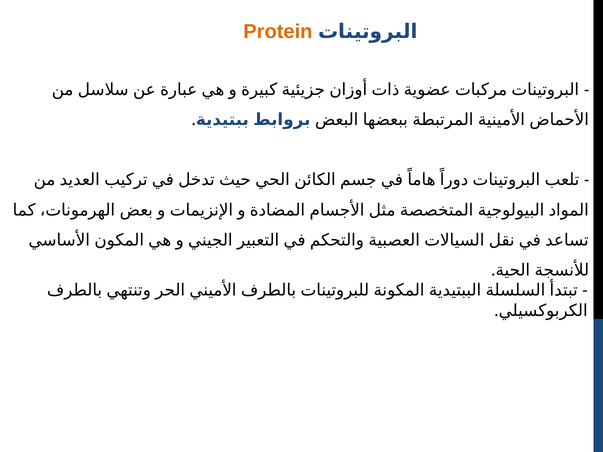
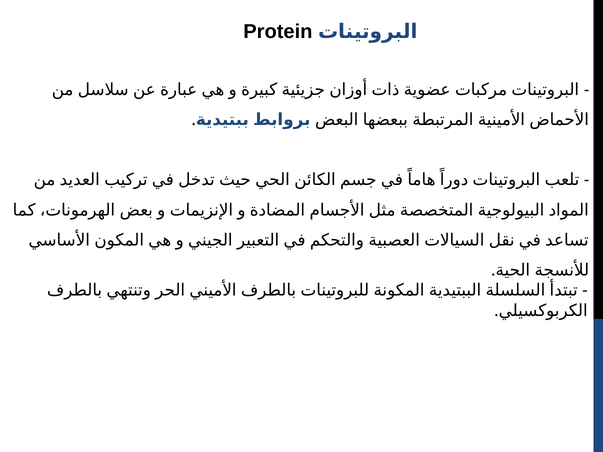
Protein colour: orange -> black (278, 31)
